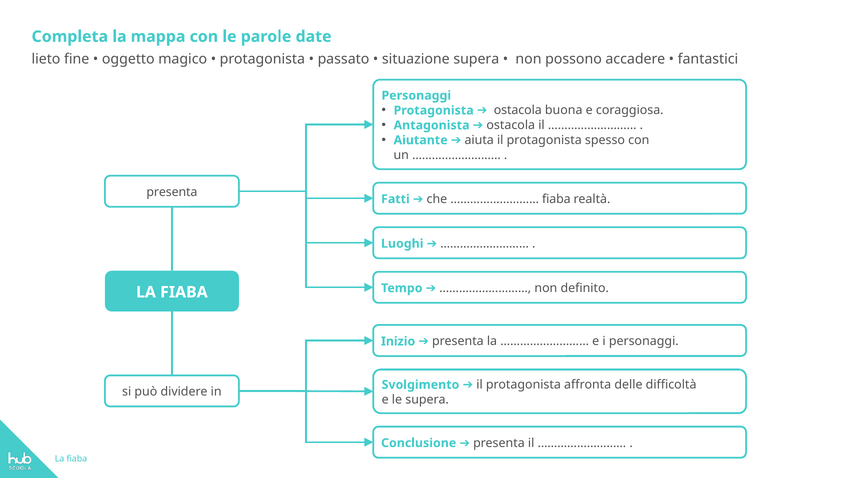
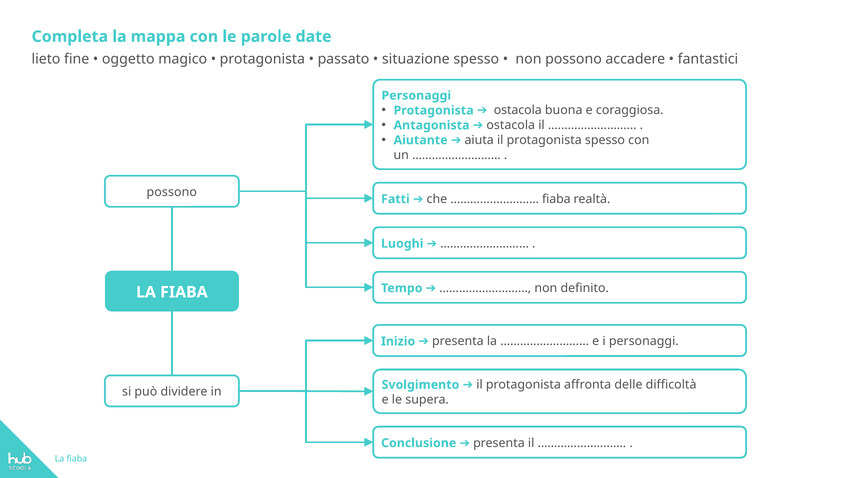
situazione supera: supera -> spesso (476, 59)
presenta: presenta -> possono (172, 192)
